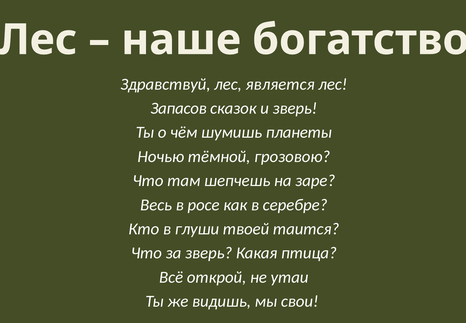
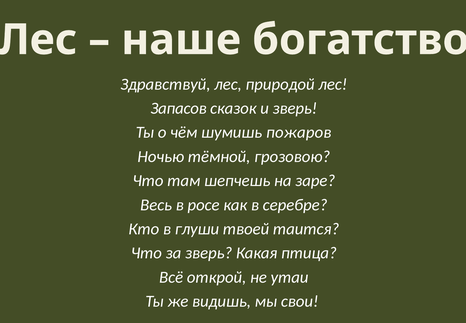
является: является -> природой (280, 84)
планеты: планеты -> пожаров (299, 132)
